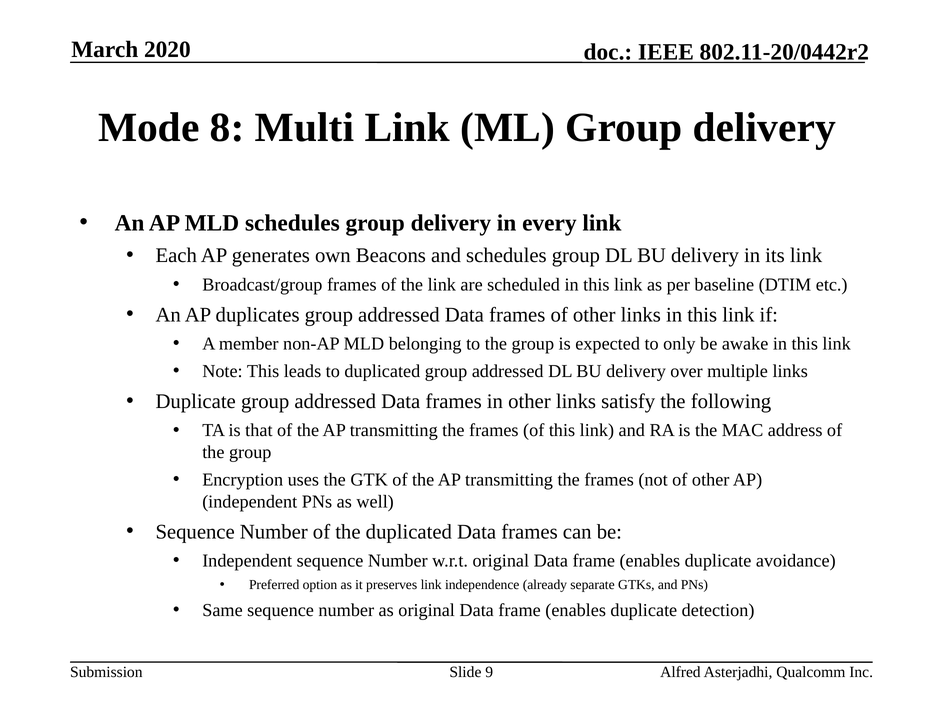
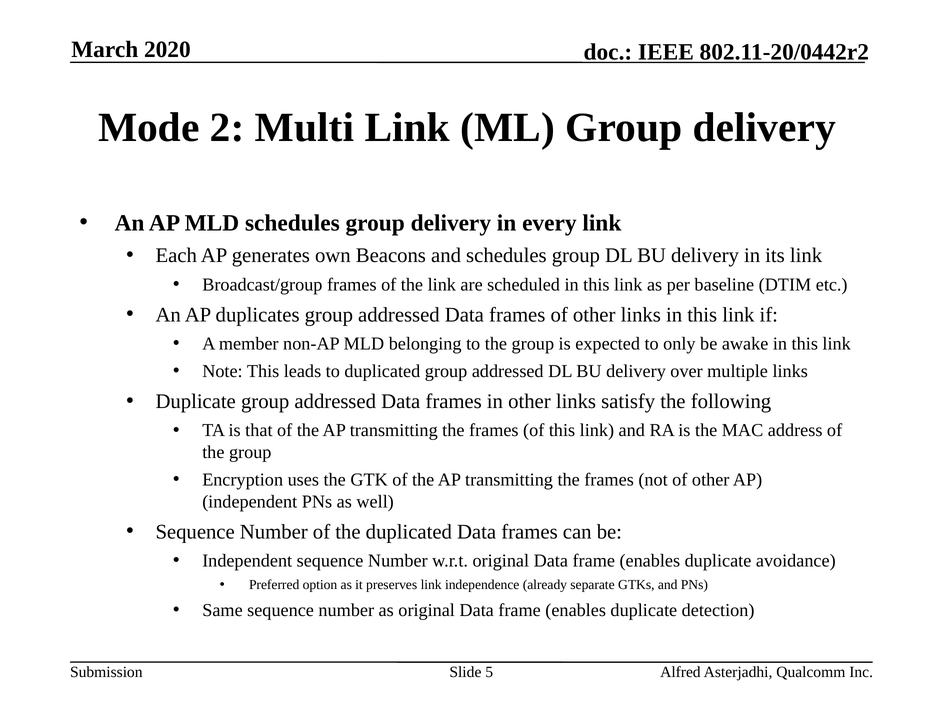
8: 8 -> 2 (227, 127)
9: 9 -> 5 (489, 673)
